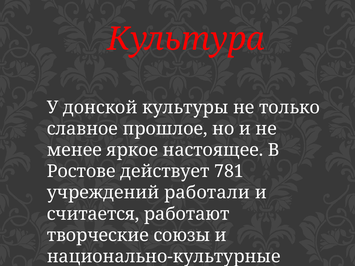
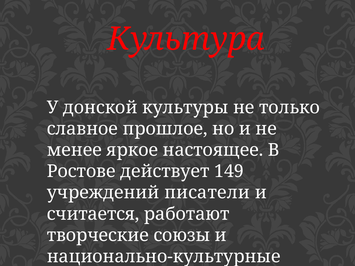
781: 781 -> 149 (229, 172)
работали: работали -> писатели (207, 193)
